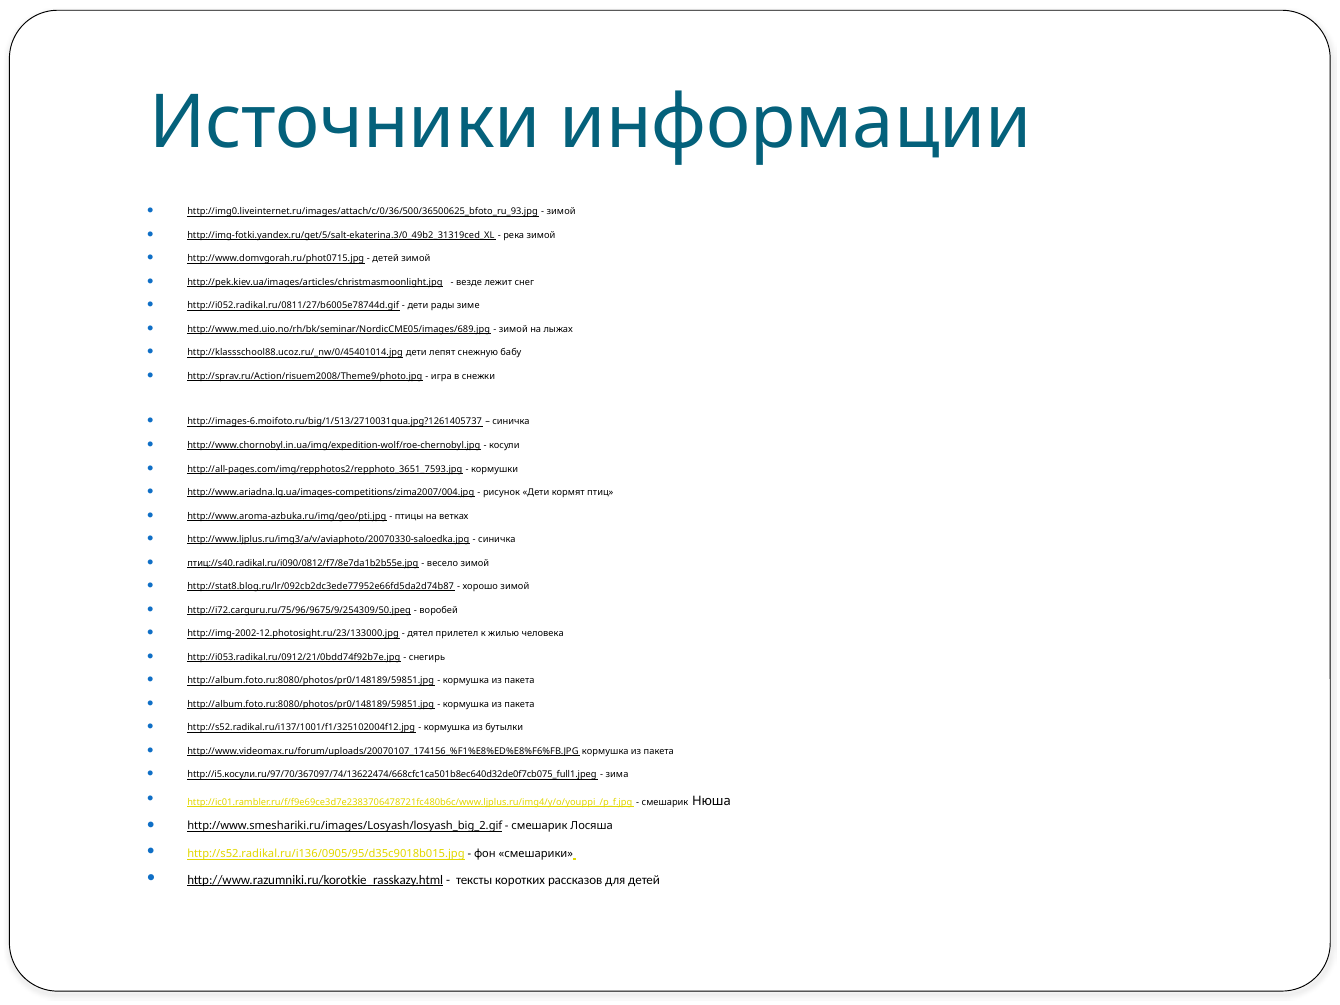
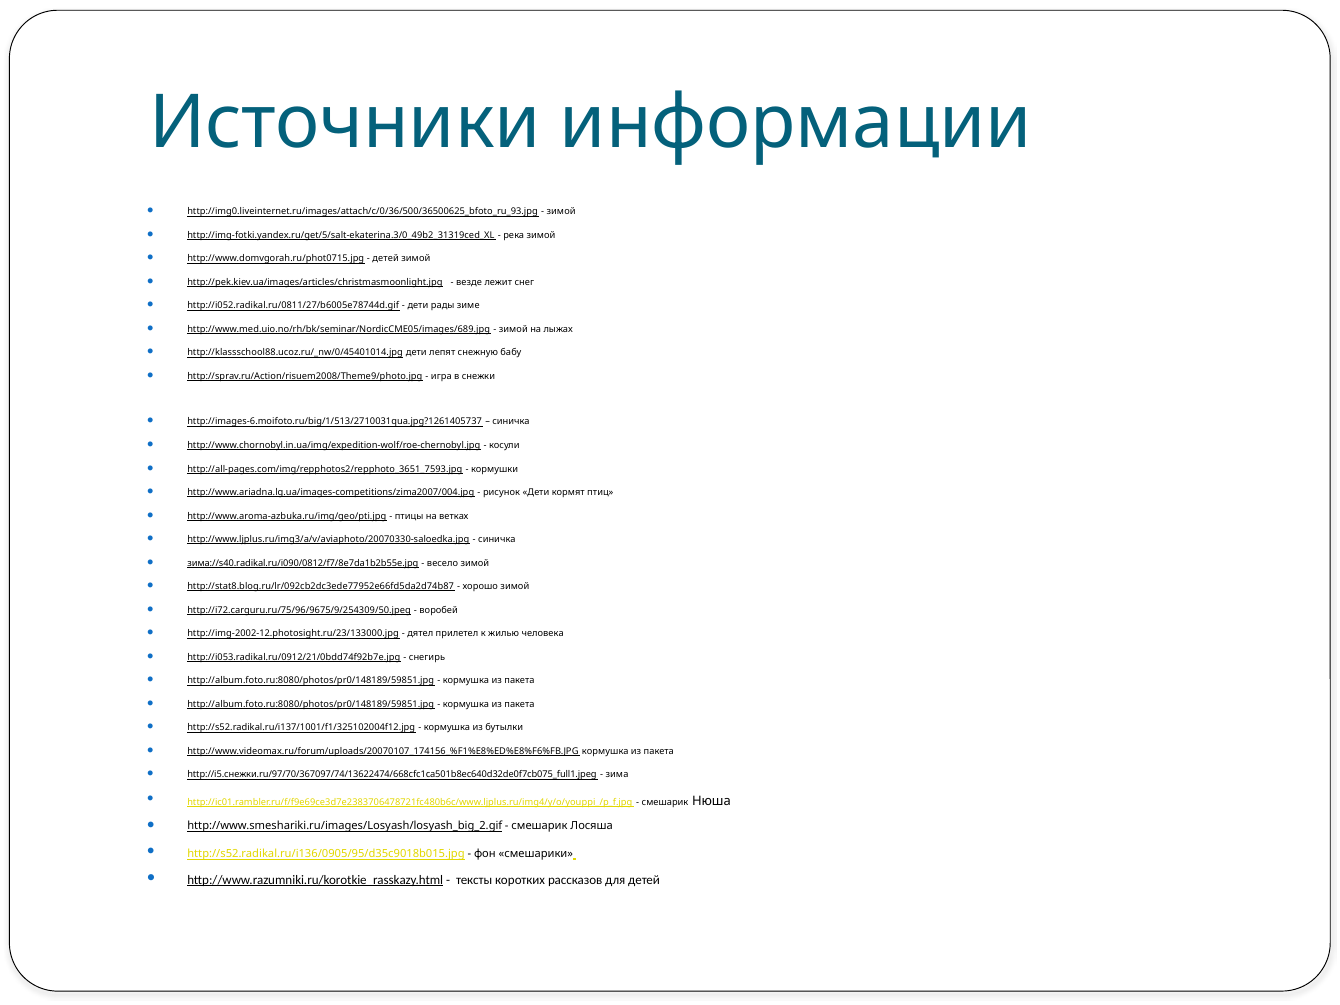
птиц://s40.radikal.ru/i090/0812/f7/8e7da1b2b55e.jpg: птиц://s40.radikal.ru/i090/0812/f7/8e7da1b2b55e.jpg -> зима://s40.radikal.ru/i090/0812/f7/8e7da1b2b55e.jpg (303, 563)
http://i5.косули.ru/97/70/367097/74/13622474/668cfc1ca501b8ec640d32de0f7cb075_full1.jpeg: http://i5.косули.ru/97/70/367097/74/13622474/668cfc1ca501b8ec640d32de0f7cb075_full1.jpeg -> http://i5.снежки.ru/97/70/367097/74/13622474/668cfc1ca501b8ec640d32de0f7cb075_full1.jpeg (392, 775)
